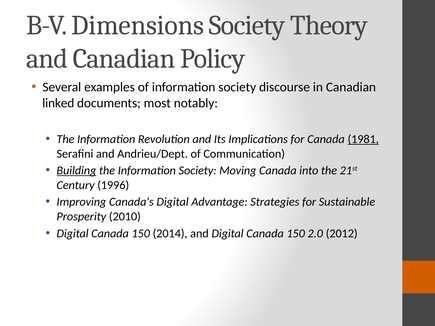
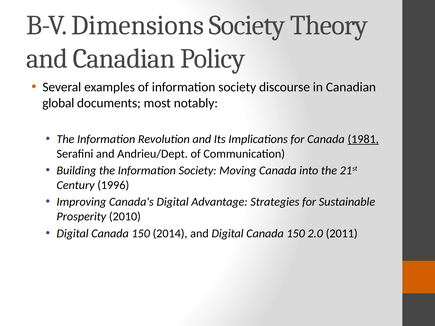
linked: linked -> global (58, 103)
Building underline: present -> none (76, 171)
2012: 2012 -> 2011 (342, 234)
